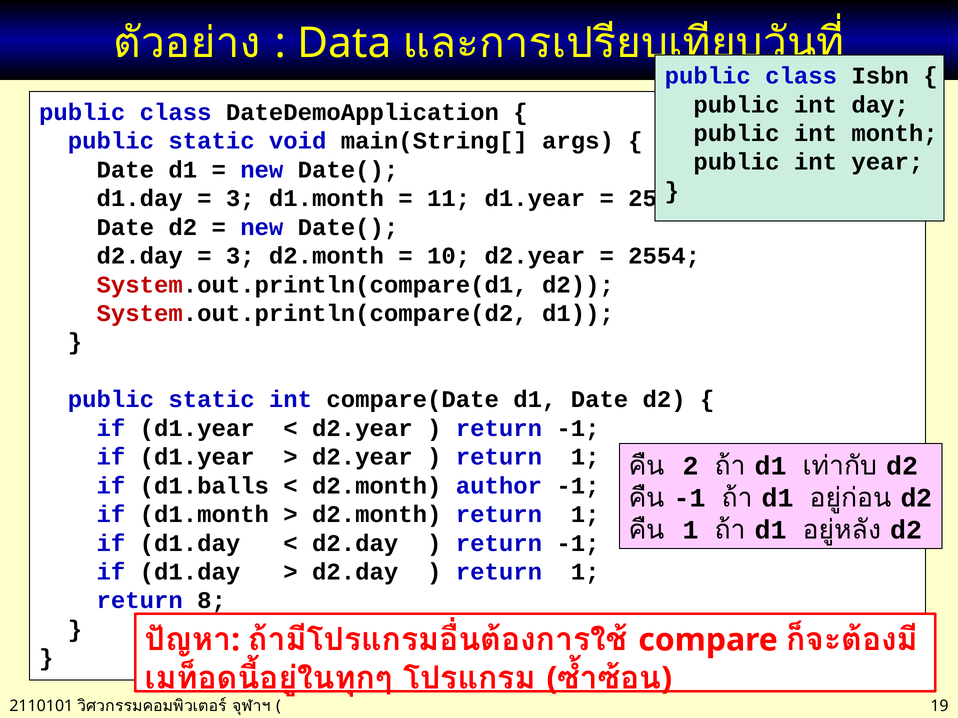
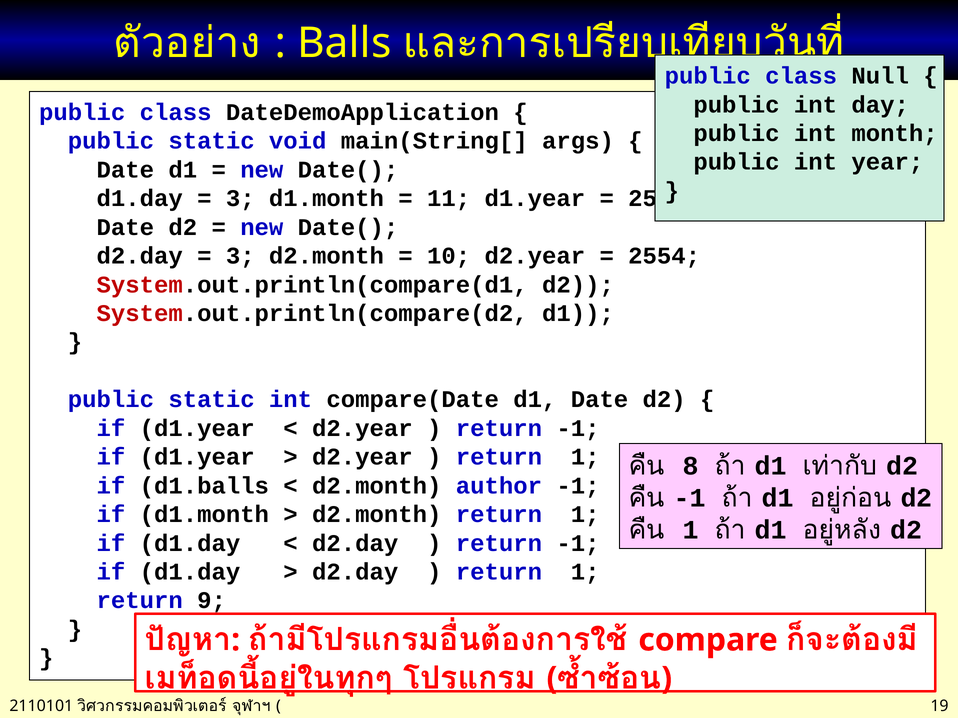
Data: Data -> Balls (344, 43)
Isbn: Isbn -> Null (880, 76)
2: 2 -> 8 (691, 466)
8: 8 -> 9 (212, 601)
